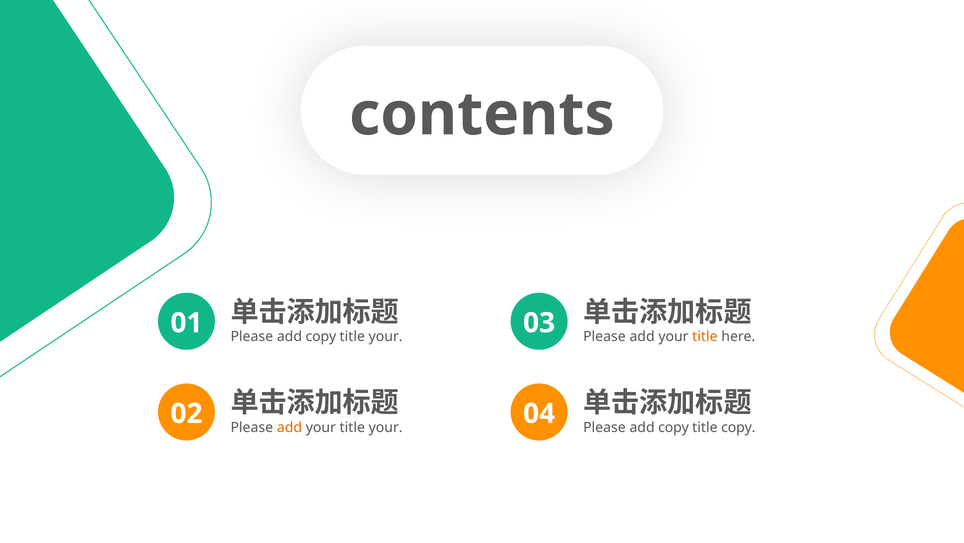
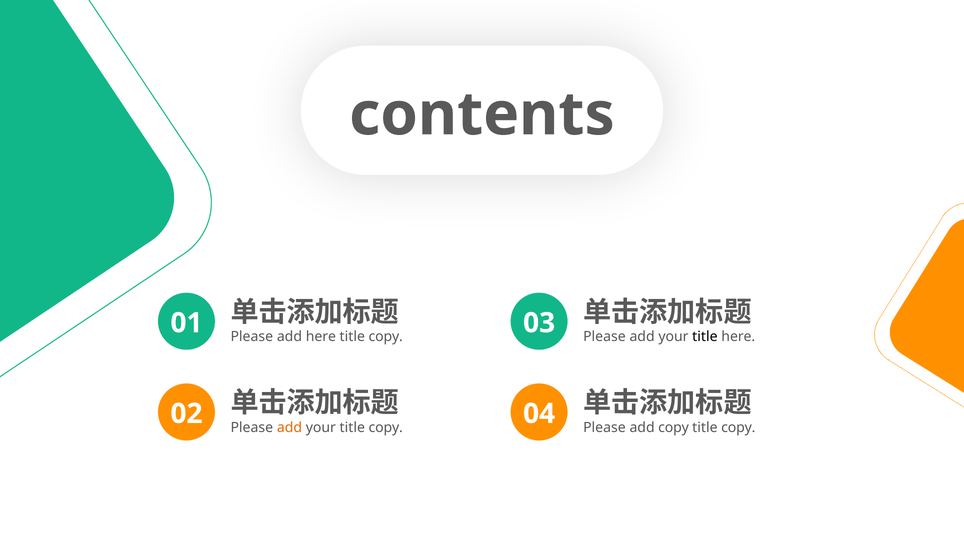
copy: copy -> here (321, 336)
your: your -> copy (386, 336)
title colour: orange -> black (705, 336)
your title your: your -> copy (386, 427)
